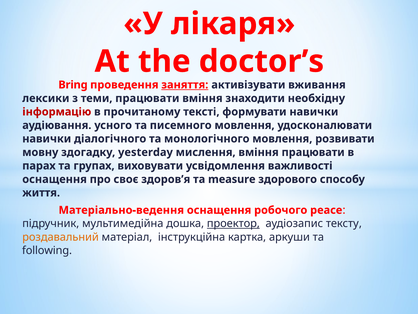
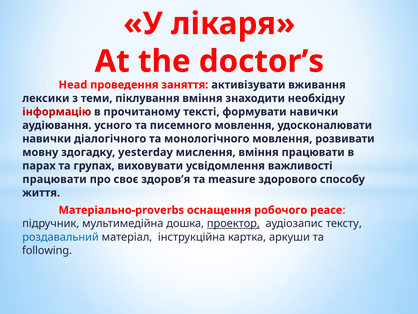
Bring: Bring -> Head (73, 85)
заняття underline: present -> none (185, 85)
теми працювати: працювати -> піклування (147, 98)
оснащення: оснащення -> працювати (55, 179)
Матеріально-ведення: Матеріально-ведення -> Матеріально-proverbs (121, 210)
роздавальний colour: orange -> blue (61, 237)
